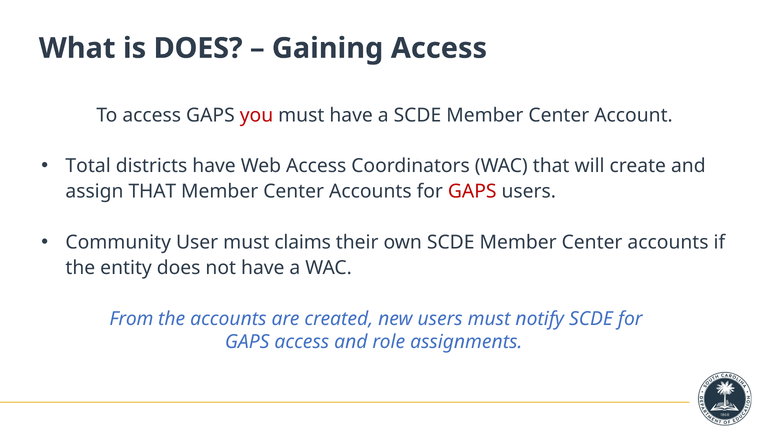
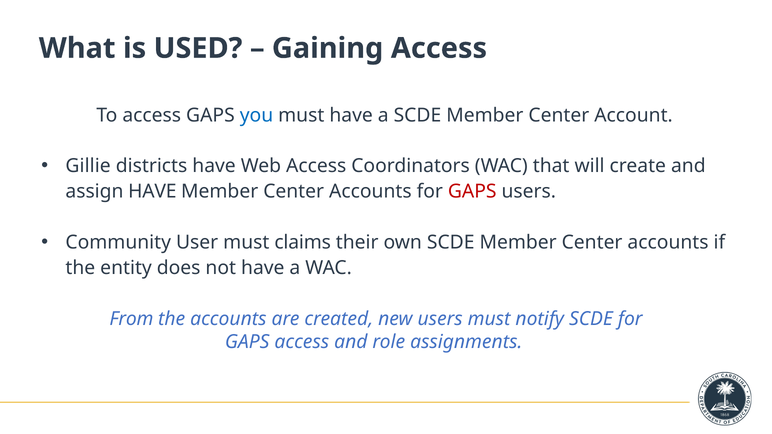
is DOES: DOES -> USED (198, 48)
you colour: red -> blue (256, 115)
Total: Total -> Gillie (88, 166)
assign THAT: THAT -> HAVE (152, 192)
